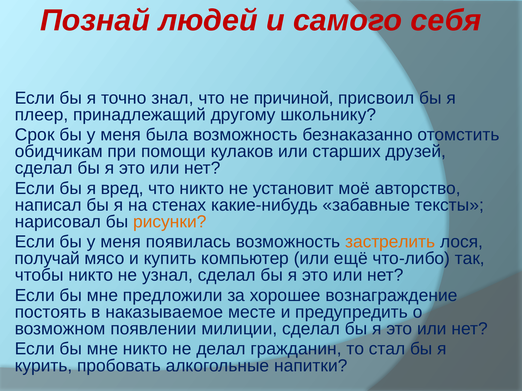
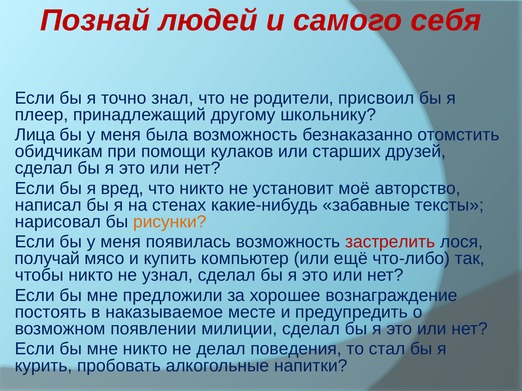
причиной: причиной -> родители (294, 98)
Срок: Срок -> Лица (35, 135)
застрелить colour: orange -> red (390, 242)
гражданин: гражданин -> поведения (296, 349)
